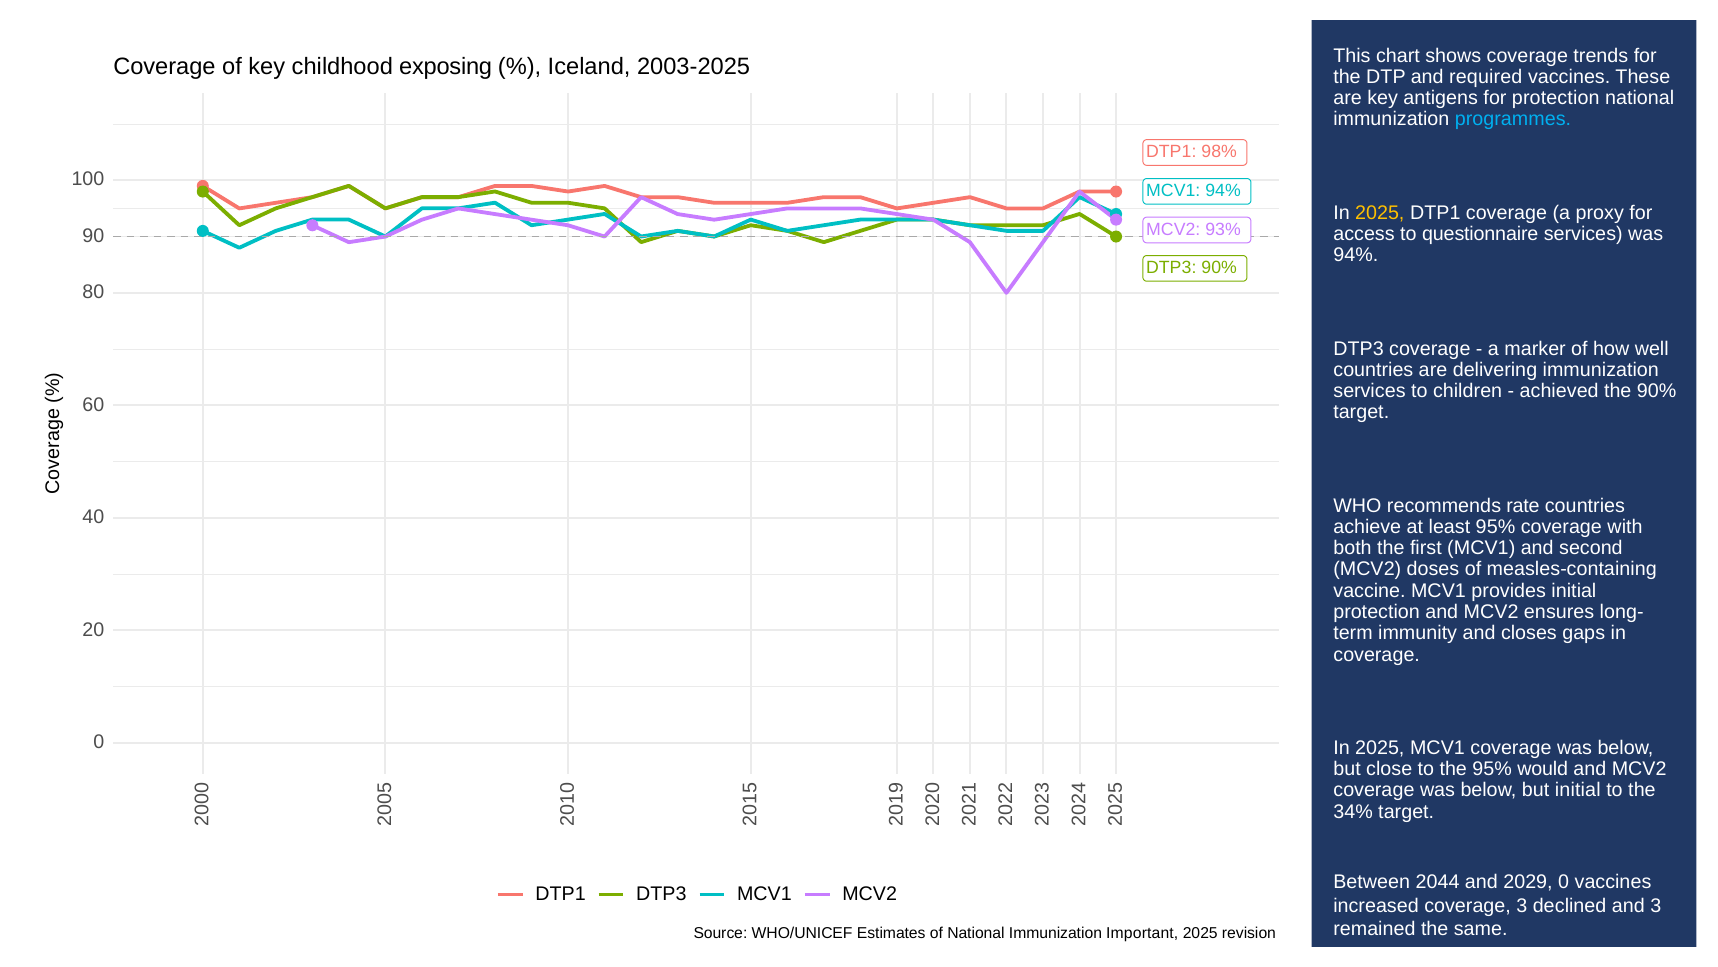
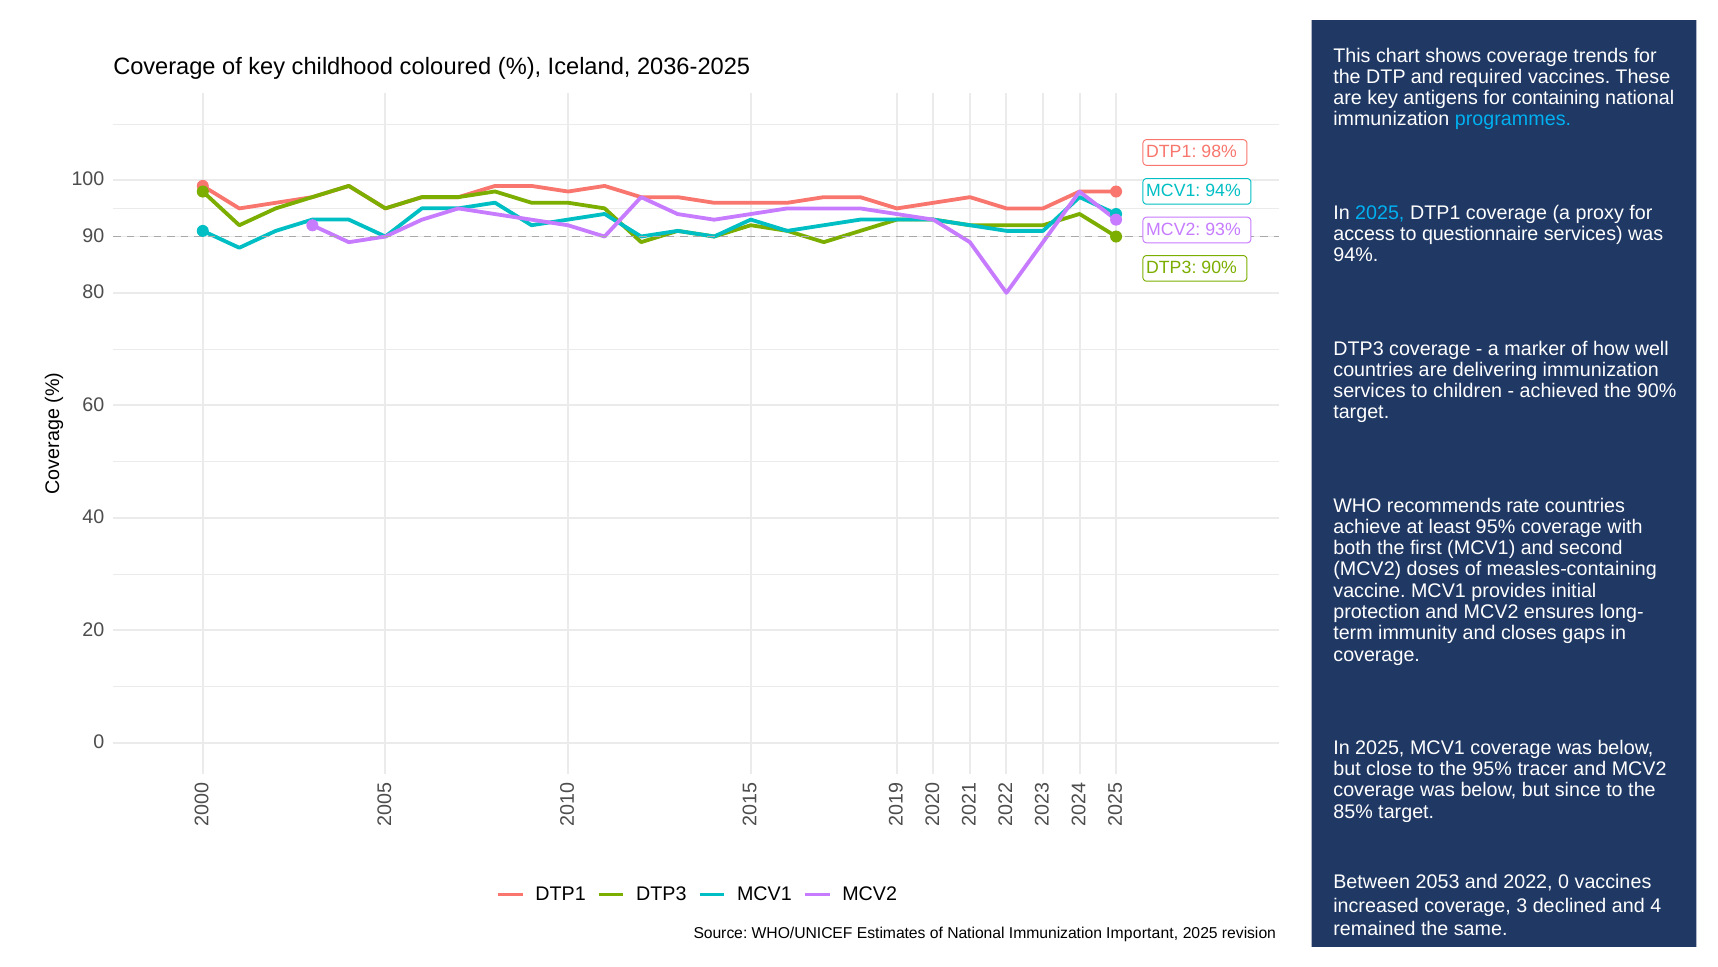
exposing: exposing -> coloured (445, 66)
2003-2025: 2003-2025 -> 2036-2025 (694, 66)
for protection: protection -> containing (1556, 98)
2025 colour: yellow -> light blue (1380, 213)
would: would -> tracer (1543, 769)
but initial: initial -> since (1578, 790)
34%: 34% -> 85% (1353, 811)
2044: 2044 -> 2053 (1438, 882)
2029: 2029 -> 2022 (1528, 882)
and 3: 3 -> 4 (1656, 905)
